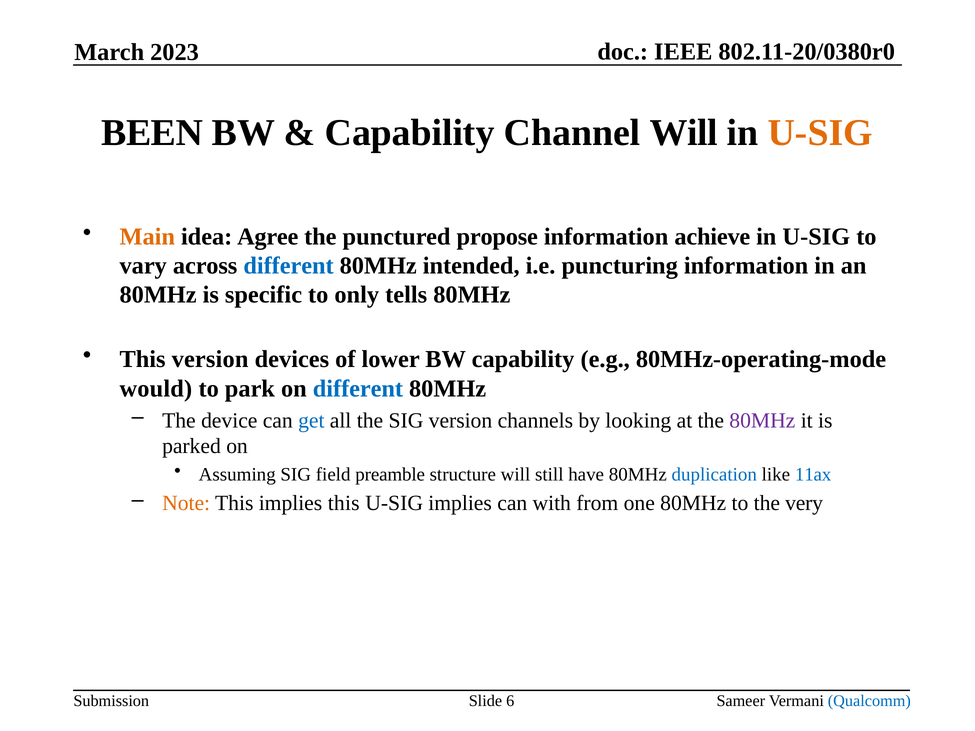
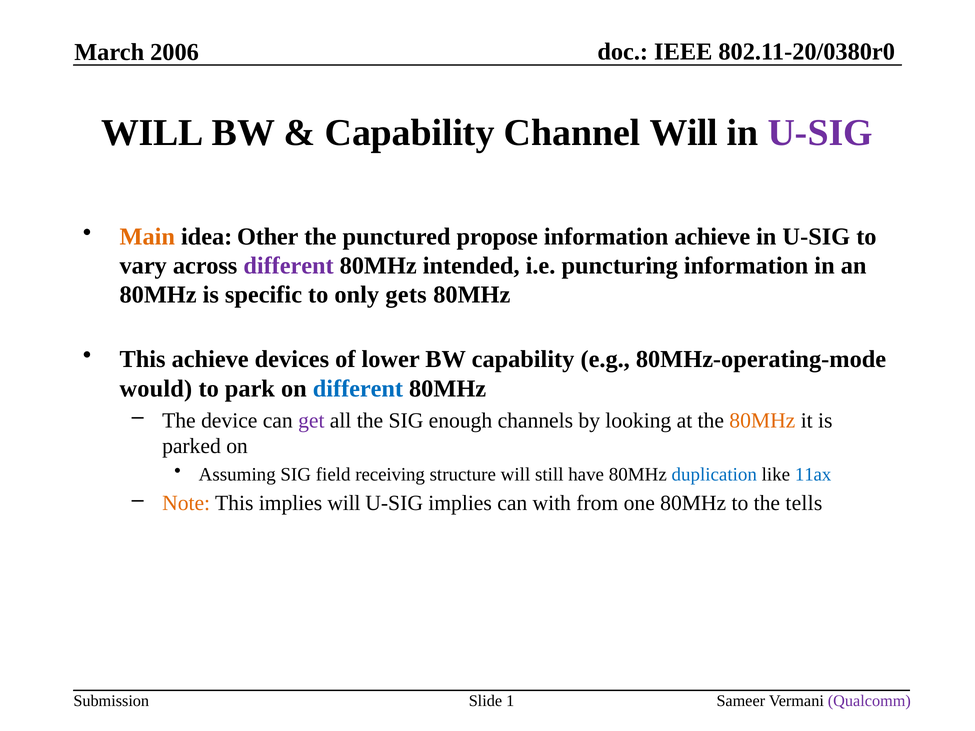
2023: 2023 -> 2006 (175, 52)
BEEN: BEEN -> WILL (152, 133)
U-SIG colour: orange -> purple (820, 133)
Agree: Agree -> Other (268, 237)
different colour: blue -> purple (289, 266)
tells: tells -> gets (406, 295)
This version: version -> achieve (210, 360)
get colour: blue -> purple (311, 421)
SIG version: version -> enough (460, 421)
80MHz colour: purple -> orange (762, 421)
preamble: preamble -> receiving (390, 474)
implies this: this -> will (344, 503)
very: very -> tells (804, 503)
6: 6 -> 1 (510, 701)
Qualcomm colour: blue -> purple (869, 701)
